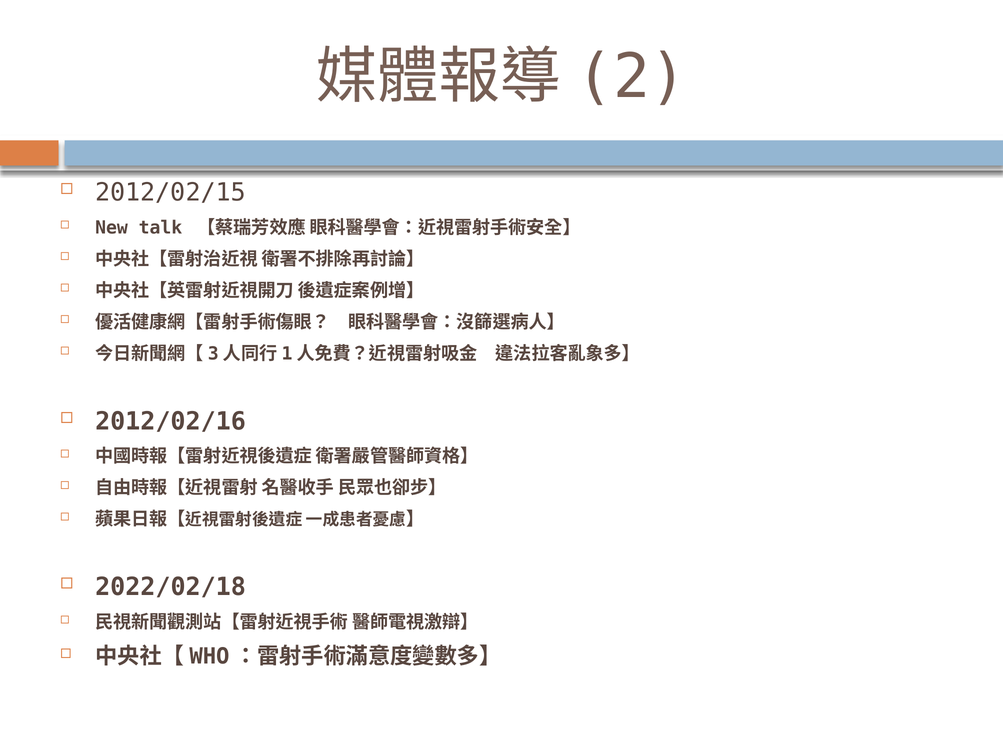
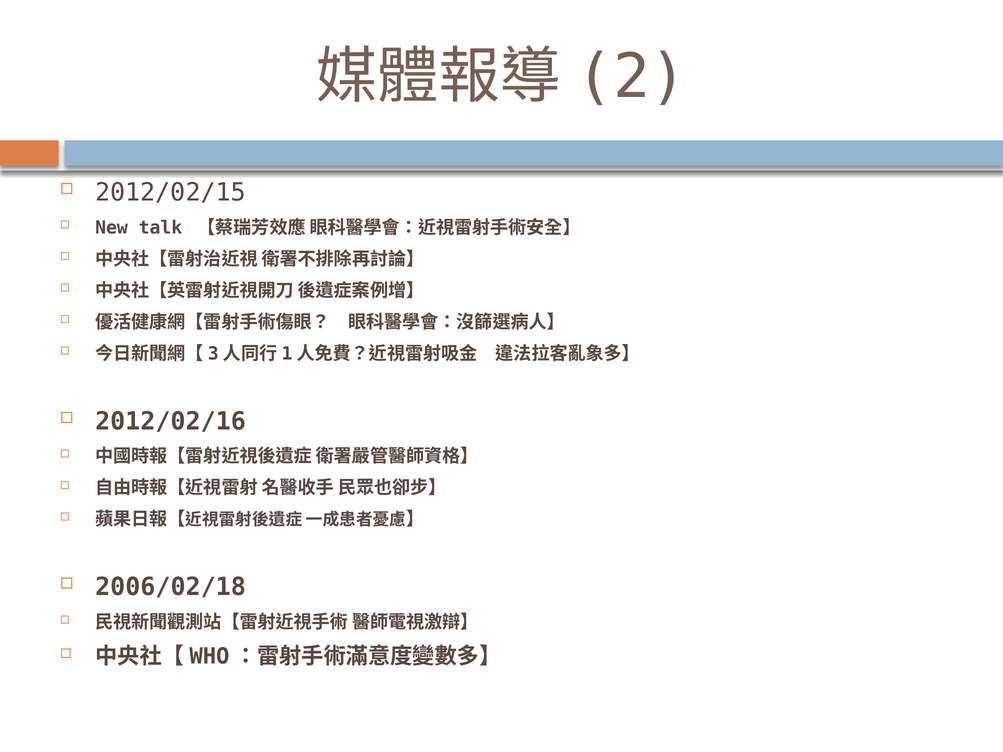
2022/02/18: 2022/02/18 -> 2006/02/18 (171, 587)
